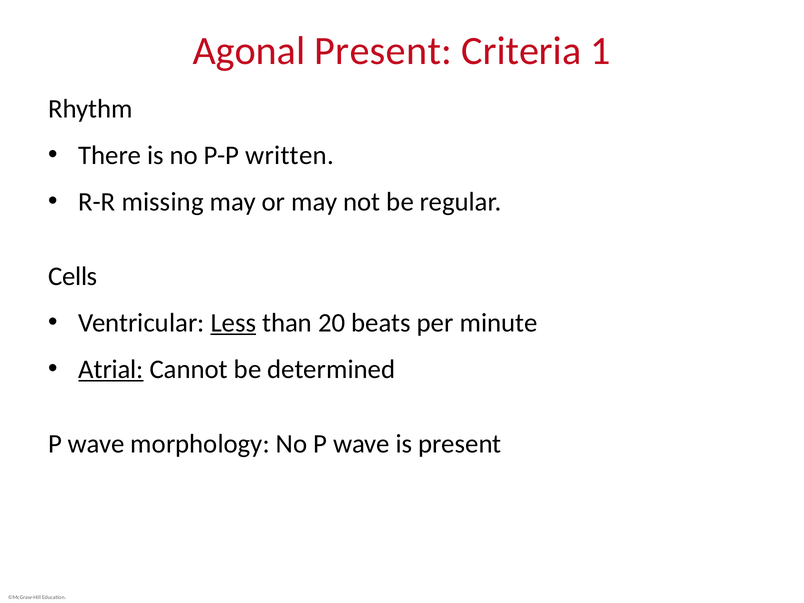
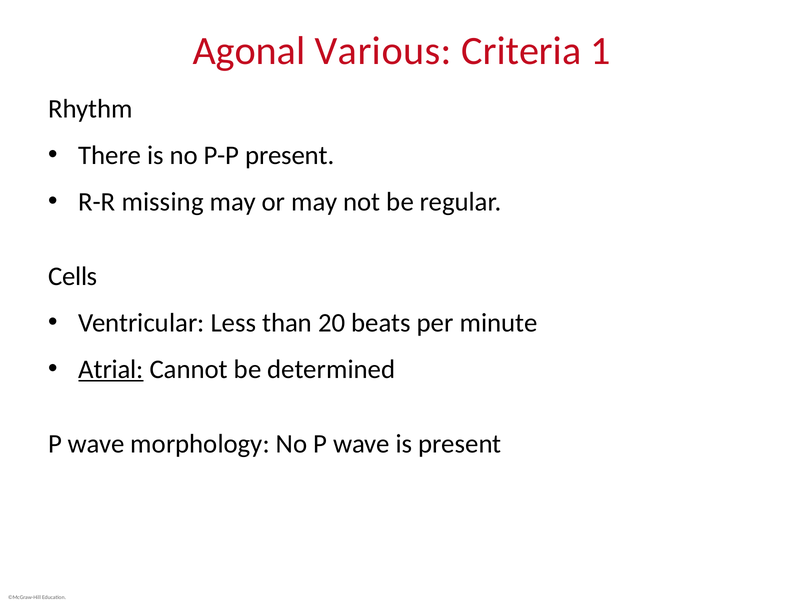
Agonal Present: Present -> Various (383, 51)
P-P written: written -> present (290, 155)
Less underline: present -> none (233, 323)
